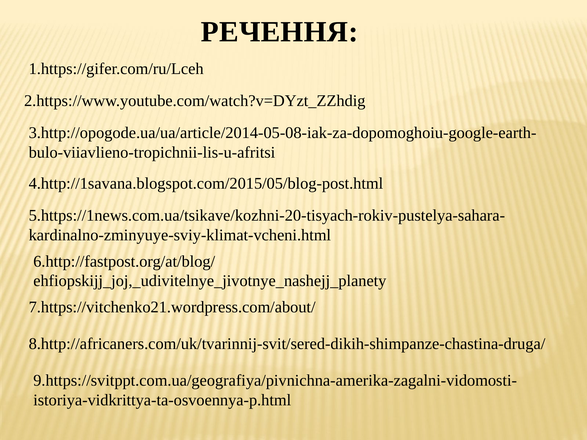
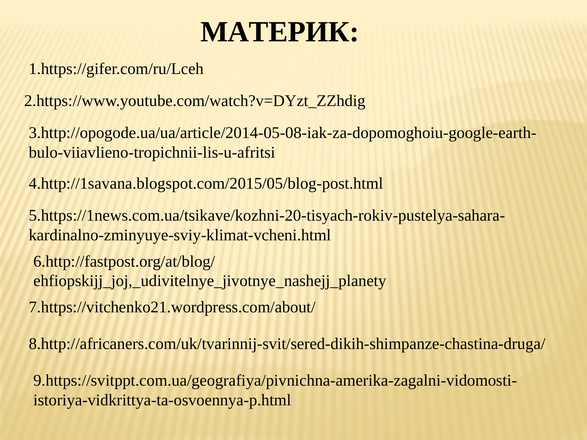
РЕЧЕННЯ: РЕЧЕННЯ -> МАТЕРИК (280, 32)
